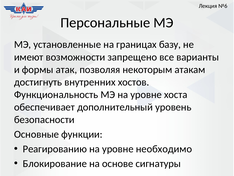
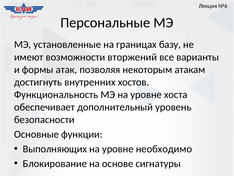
запрещено: запрещено -> вторжений (132, 57)
Реагированию: Реагированию -> Выполняющих (55, 149)
